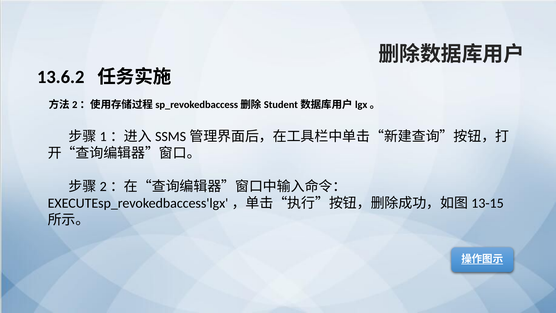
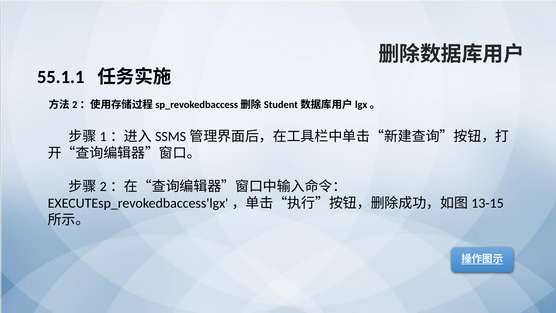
13.6.2: 13.6.2 -> 55.1.1 (61, 77)
